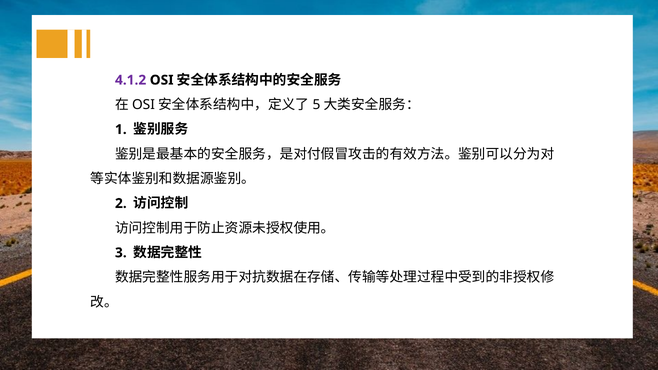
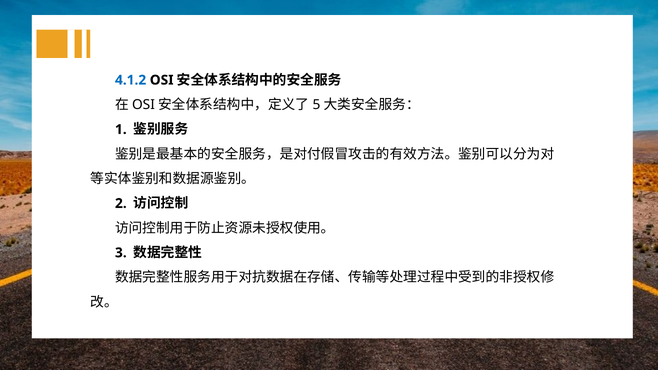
4.1.2 colour: purple -> blue (131, 80)
